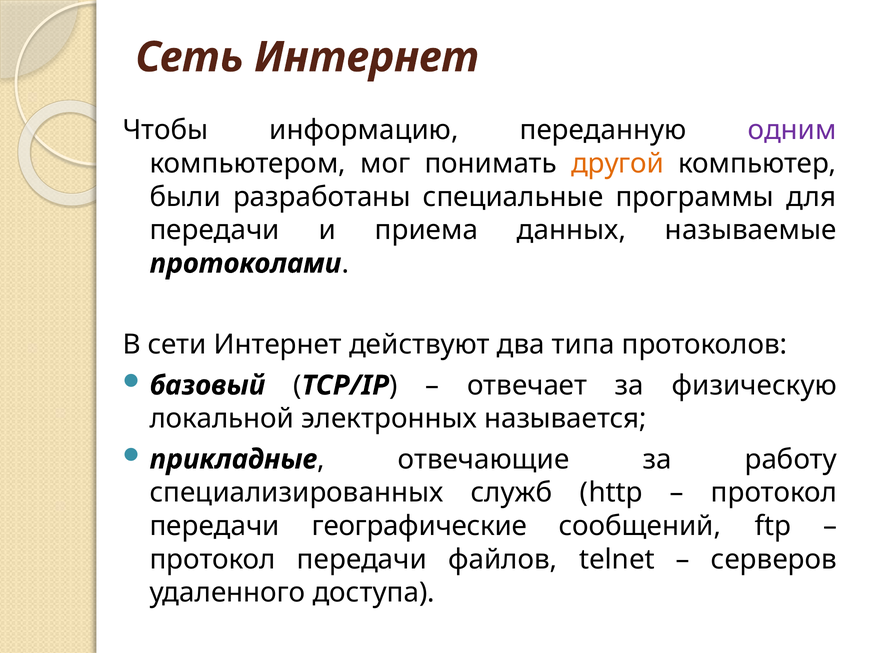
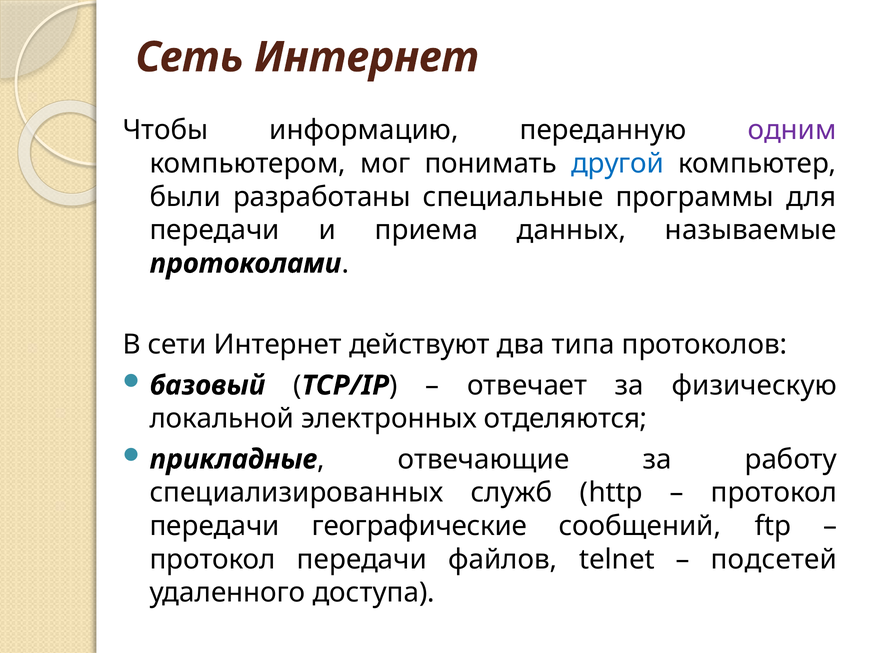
другой colour: orange -> blue (618, 163)
называется: называется -> отделяются (566, 418)
серверов: серверов -> подсетей (774, 559)
